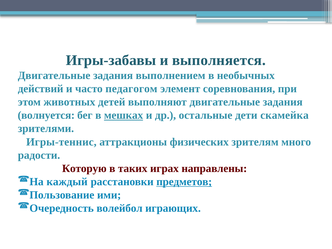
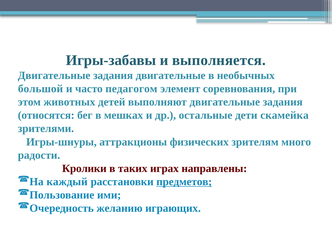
задания выполнением: выполнением -> двигательные (171, 75)
действий: действий -> большой (40, 89)
волнуется: волнуется -> относятся (46, 115)
мешках underline: present -> none (124, 115)
Игры-теннис: Игры-теннис -> Игры-шнуры (61, 142)
Которую: Которую -> Кролики (84, 168)
волейбол: волейбол -> желанию (120, 208)
